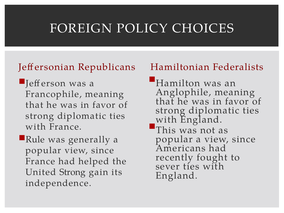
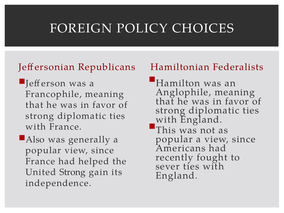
Rule: Rule -> Also (35, 140)
